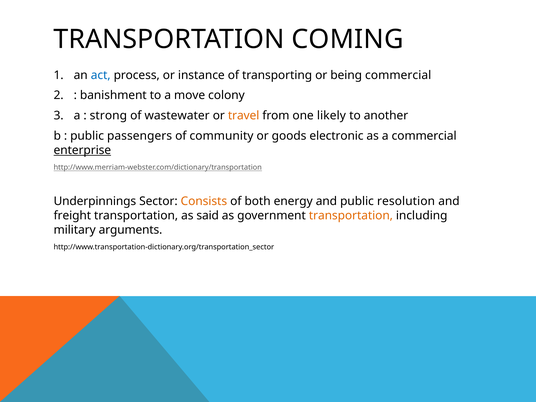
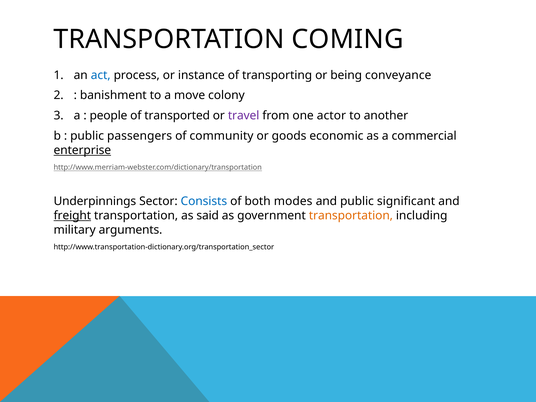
being commercial: commercial -> conveyance (398, 75)
strong: strong -> people (108, 116)
wastewater: wastewater -> transported (177, 116)
travel colour: orange -> purple (244, 116)
likely: likely -> actor (331, 116)
electronic: electronic -> economic (336, 136)
Consists colour: orange -> blue (204, 201)
energy: energy -> modes (293, 201)
resolution: resolution -> significant (406, 201)
freight underline: none -> present (72, 216)
